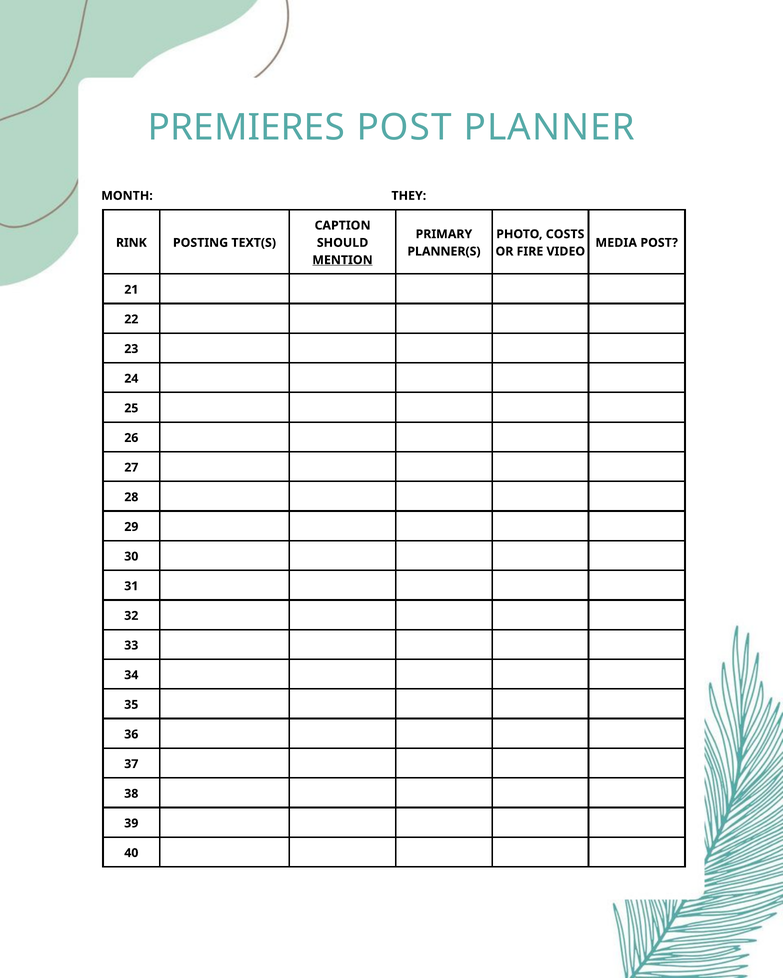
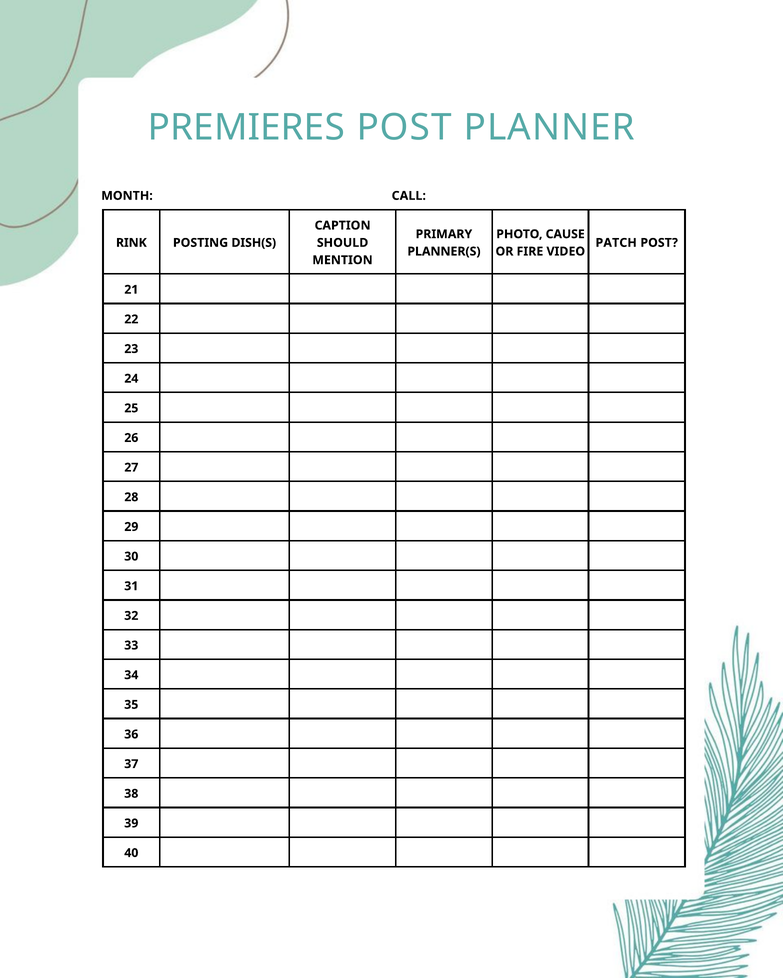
THEY: THEY -> CALL (409, 196)
COSTS: COSTS -> CAUSE (565, 234)
TEXT(S: TEXT(S -> DISH(S (254, 243)
MEDIA: MEDIA -> PATCH (616, 243)
MENTION underline: present -> none (342, 260)
